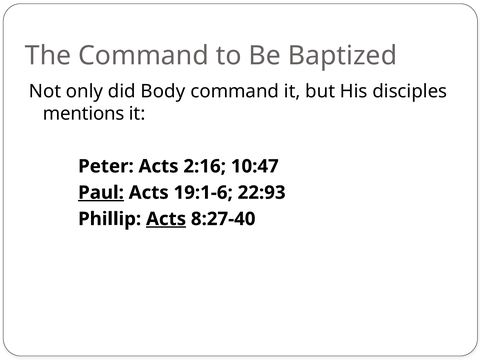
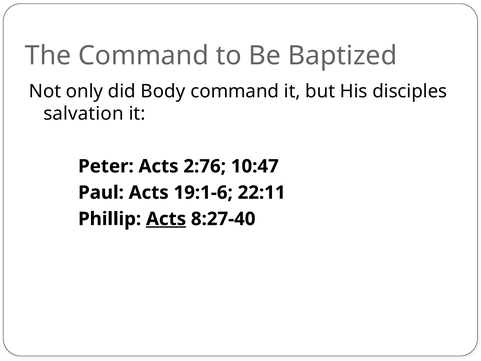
mentions: mentions -> salvation (84, 114)
2:16: 2:16 -> 2:76 (205, 166)
Paul underline: present -> none (101, 192)
22:93: 22:93 -> 22:11 (262, 192)
